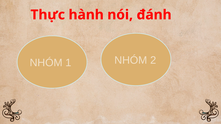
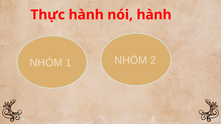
nói đánh: đánh -> hành (154, 15)
